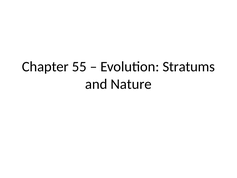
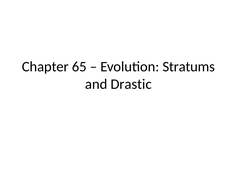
55: 55 -> 65 (79, 67)
Nature: Nature -> Drastic (131, 84)
